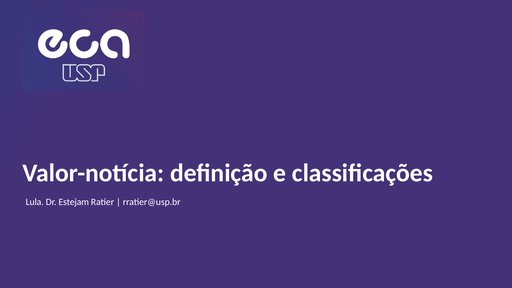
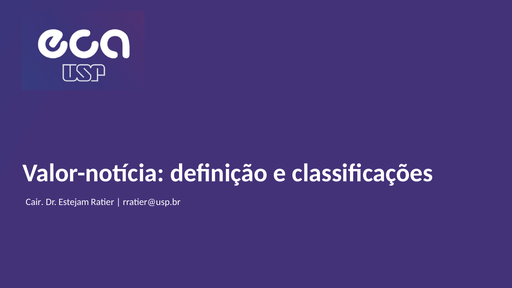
Lula: Lula -> Cair (35, 202)
